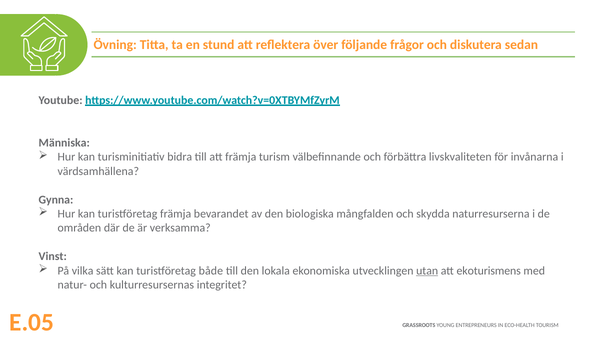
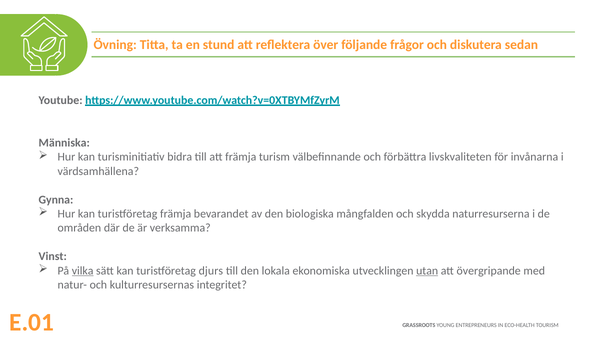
vilka underline: none -> present (83, 271)
både: både -> djurs (211, 271)
ekoturismens: ekoturismens -> övergripande (489, 271)
E.05: E.05 -> E.01 (32, 322)
